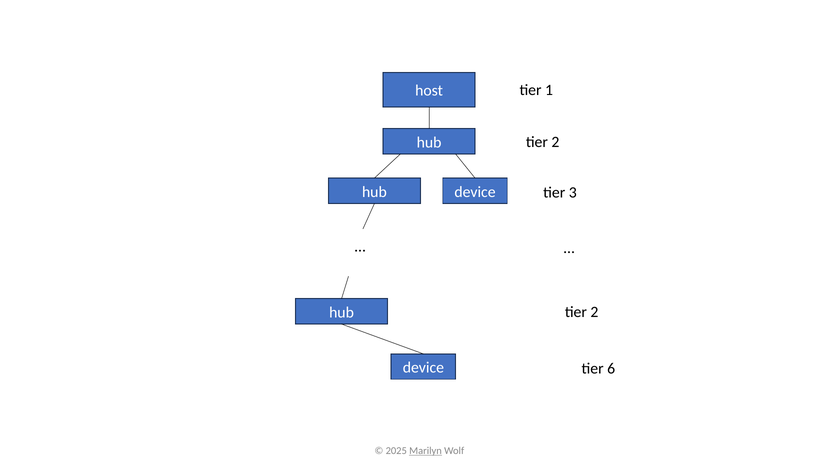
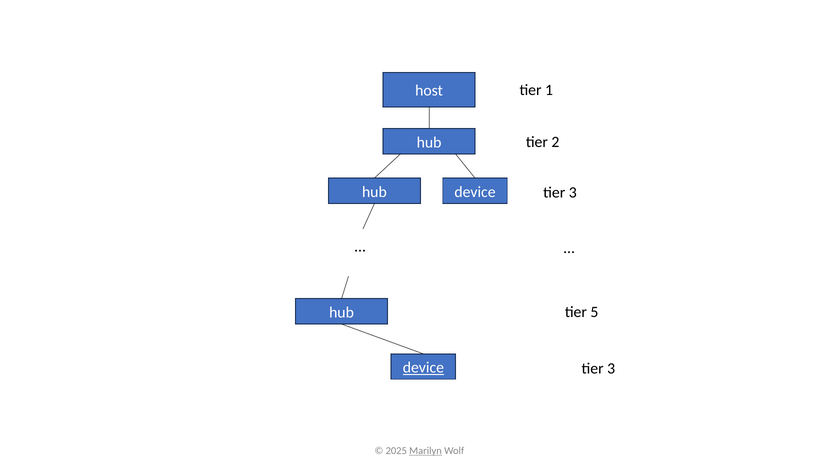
2: 2 -> 5 (594, 312)
device underline: none -> present (423, 368)
6: 6 -> 3 (611, 369)
